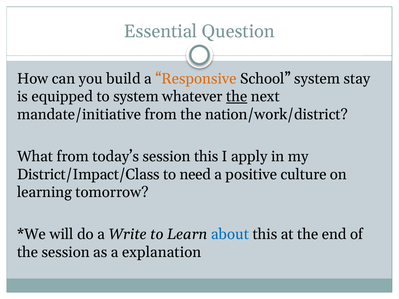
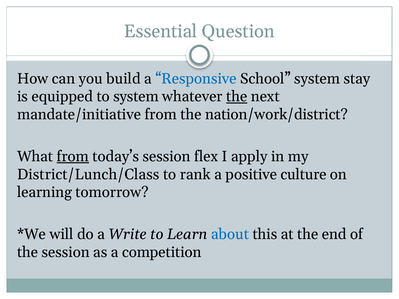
Responsive colour: orange -> blue (196, 79)
from underline: none -> present (73, 157)
session this: this -> flex (206, 157)
District/Impact/Class: District/Impact/Class -> District/Lunch/Class (88, 174)
need: need -> rank (195, 174)
explanation: explanation -> competition (162, 252)
